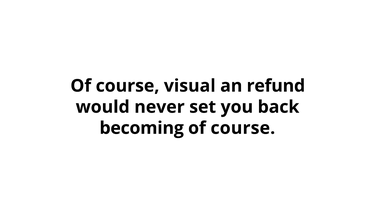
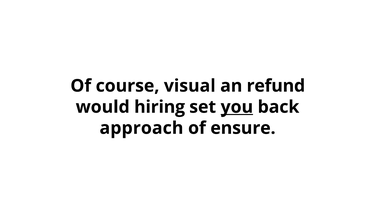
never: never -> hiring (160, 107)
you underline: none -> present (237, 107)
becoming: becoming -> approach (141, 128)
course: course -> ensure (243, 128)
